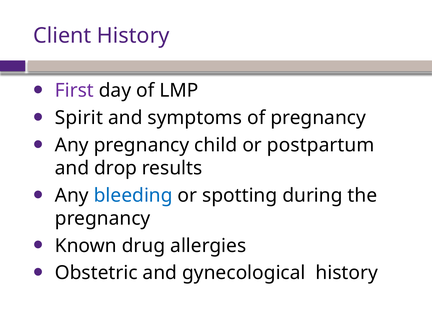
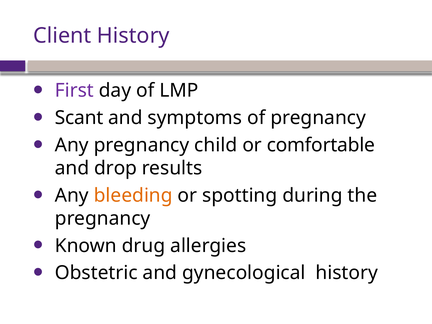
Spirit: Spirit -> Scant (79, 118)
postpartum: postpartum -> comfortable (321, 145)
bleeding colour: blue -> orange (133, 195)
